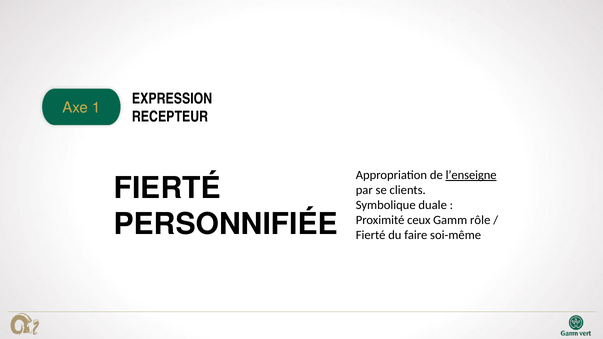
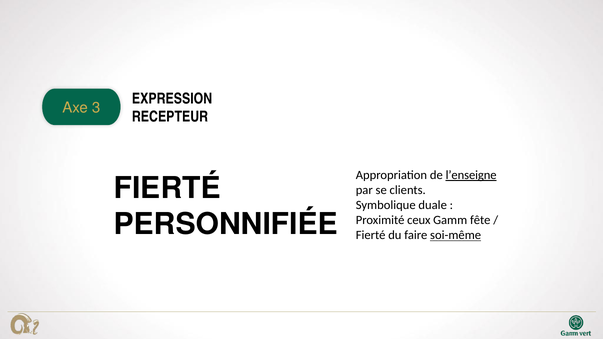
1: 1 -> 3 (96, 108)
rôle: rôle -> fête (480, 220)
soi-même underline: none -> present (456, 235)
